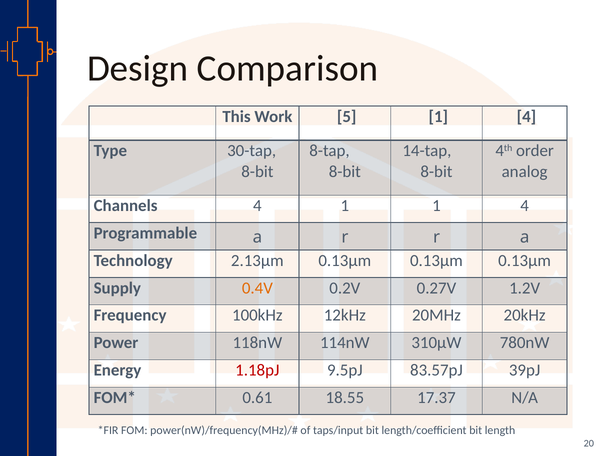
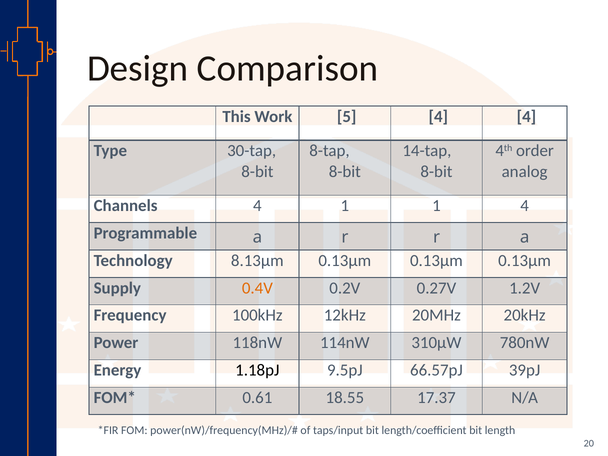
5 1: 1 -> 4 (438, 116)
2.13μm: 2.13μm -> 8.13μm (257, 261)
1.18pJ colour: red -> black (257, 370)
83.57pJ: 83.57pJ -> 66.57pJ (436, 370)
